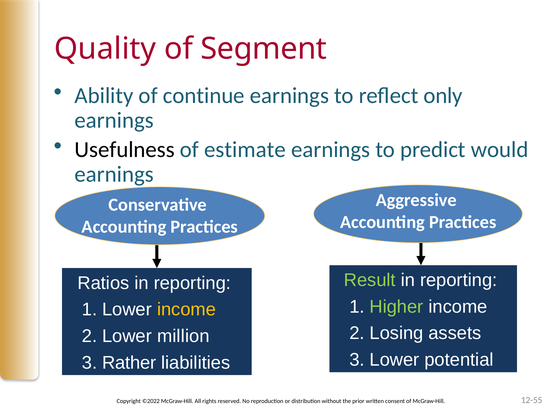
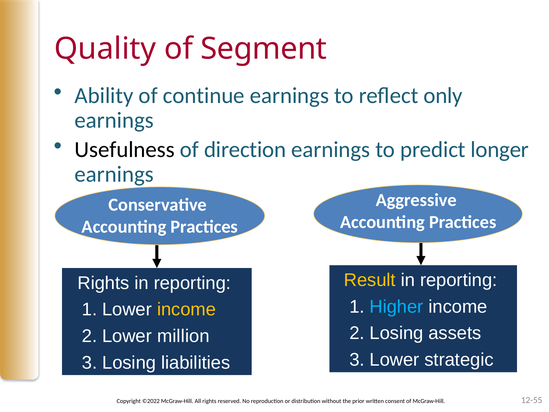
estimate: estimate -> direction (245, 149)
would: would -> longer (500, 149)
Result colour: light green -> yellow (370, 280)
Ratios: Ratios -> Rights (103, 283)
Higher colour: light green -> light blue (396, 307)
potential: potential -> strategic (459, 360)
Rather: Rather -> Losing (129, 362)
